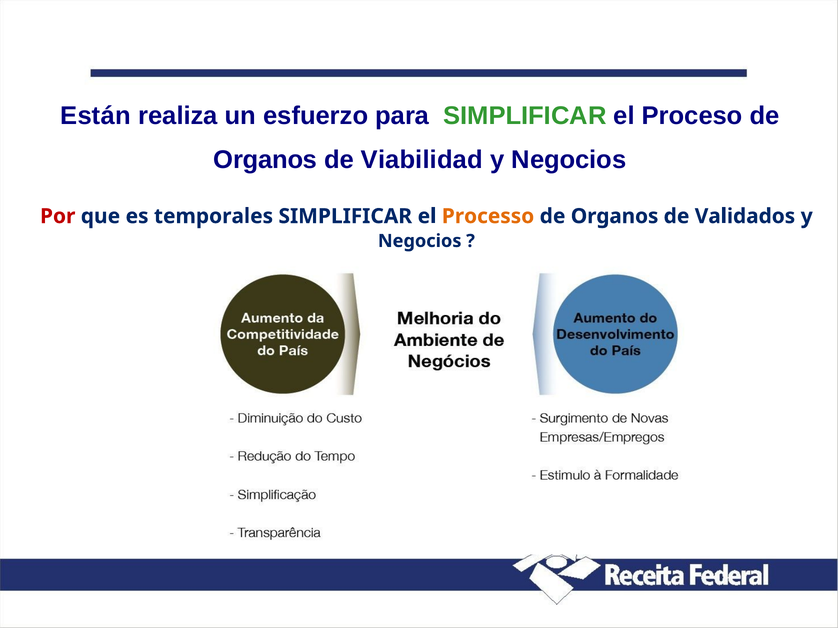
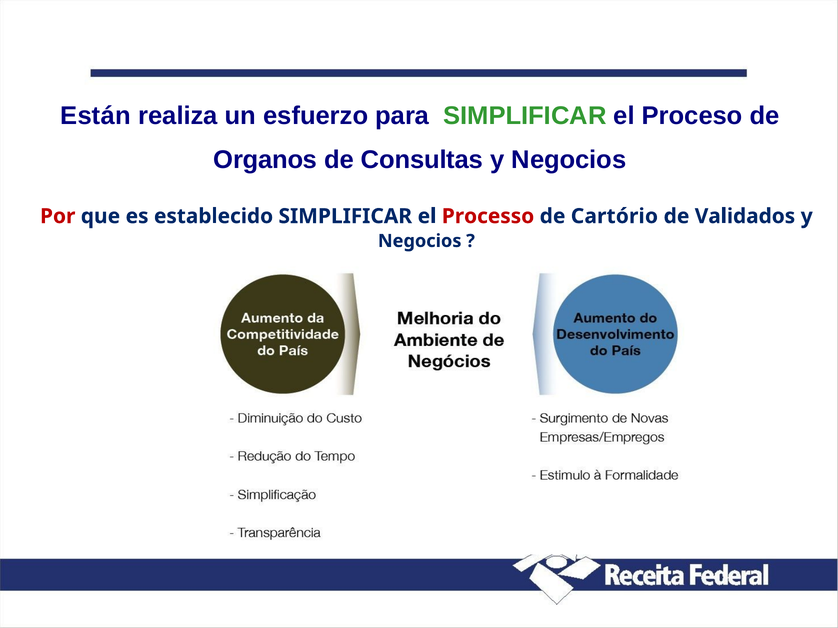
Viabilidad: Viabilidad -> Consultas (422, 160)
temporales: temporales -> establecido (214, 216)
Processo colour: orange -> red (488, 216)
Organos: Organos -> Cartório (614, 216)
